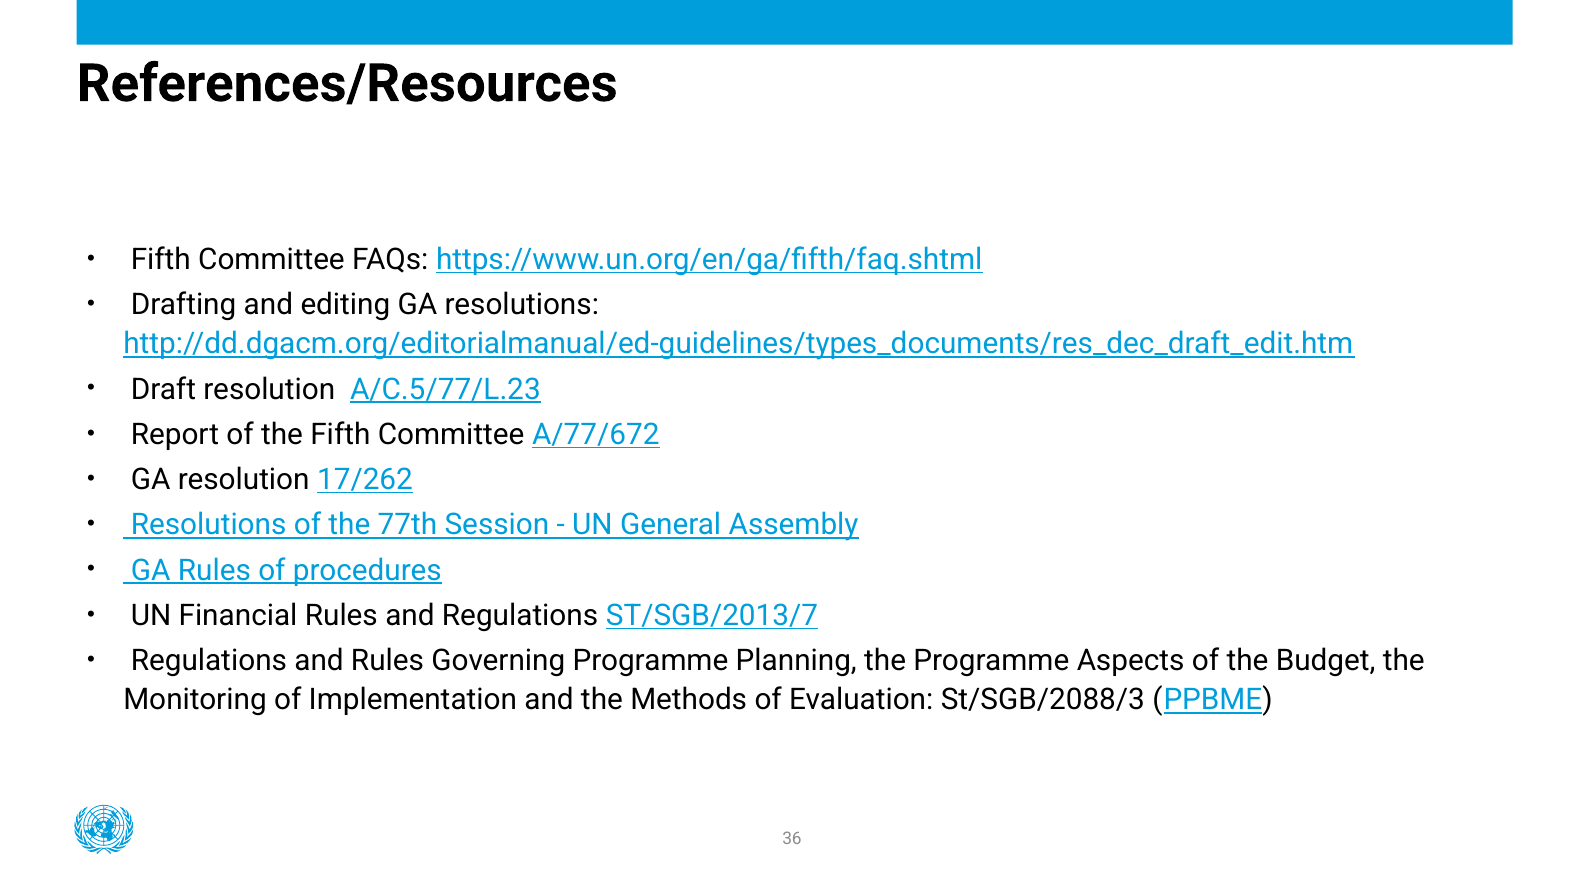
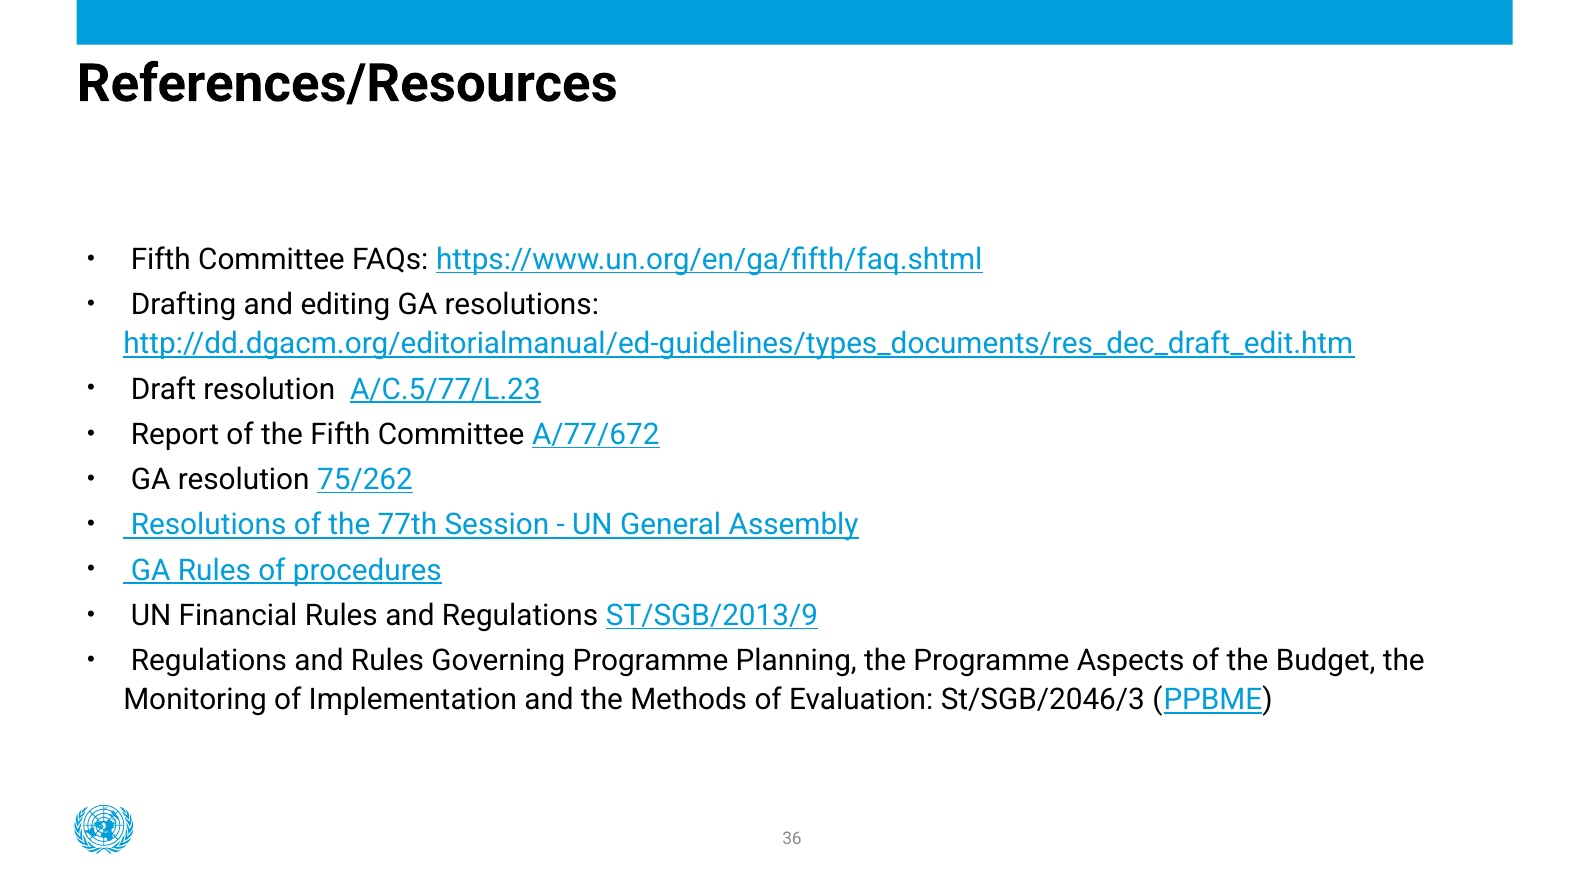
17/262: 17/262 -> 75/262 (365, 480)
ST/SGB/2013/7: ST/SGB/2013/7 -> ST/SGB/2013/9 (712, 615)
St/SGB/2088/3: St/SGB/2088/3 -> St/SGB/2046/3 (1043, 700)
